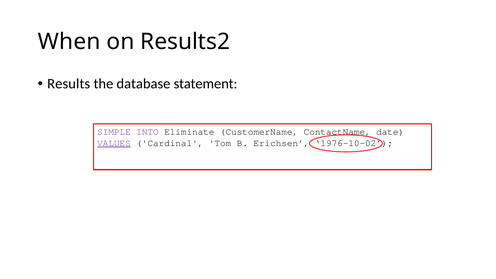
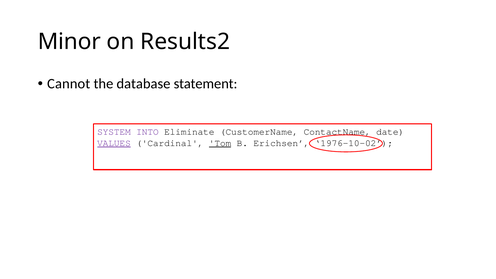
When: When -> Minor (69, 42)
Results: Results -> Cannot (69, 84)
SIMPLE: SIMPLE -> SYSTEM (114, 132)
Tom underline: none -> present (220, 143)
